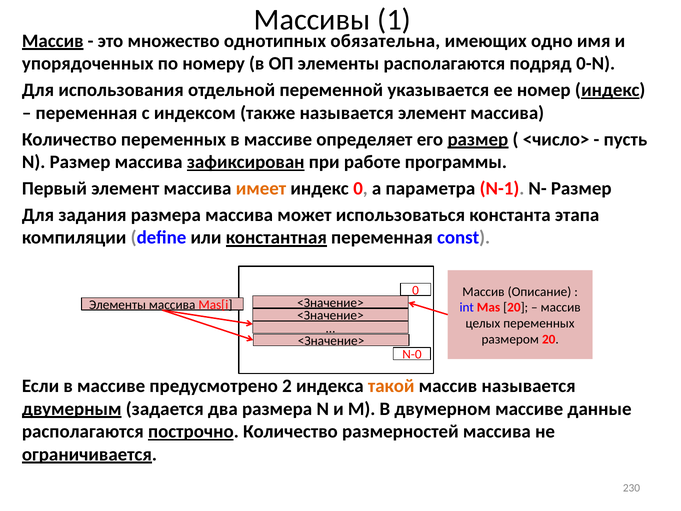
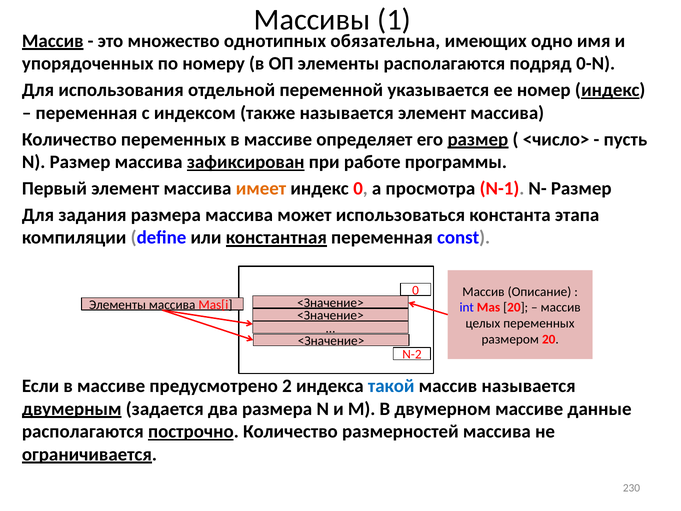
параметра: параметра -> просмотра (430, 188)
N-0: N-0 -> N-2 (412, 354)
такой colour: orange -> blue (391, 386)
